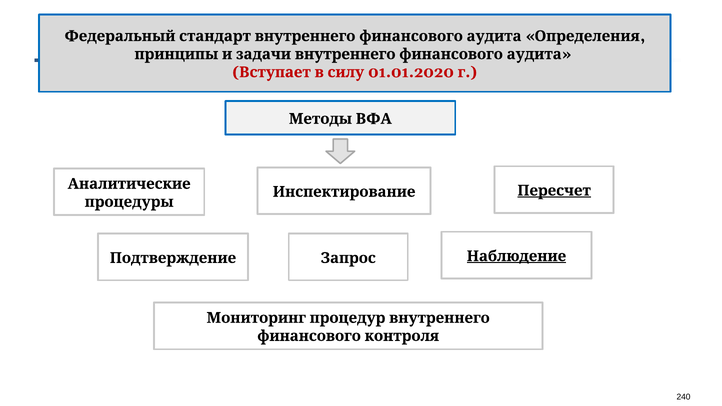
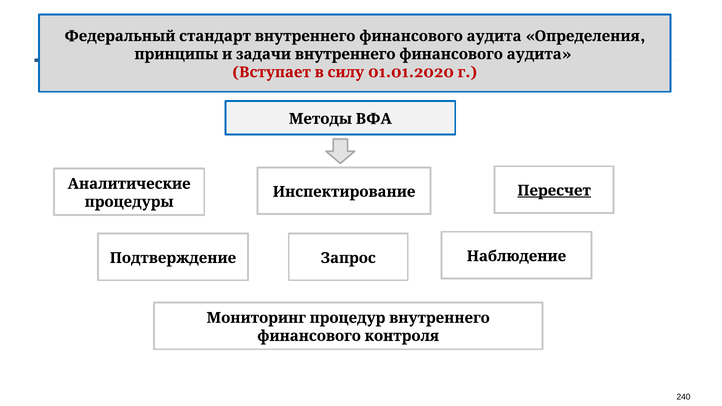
Наблюдение underline: present -> none (516, 256)
